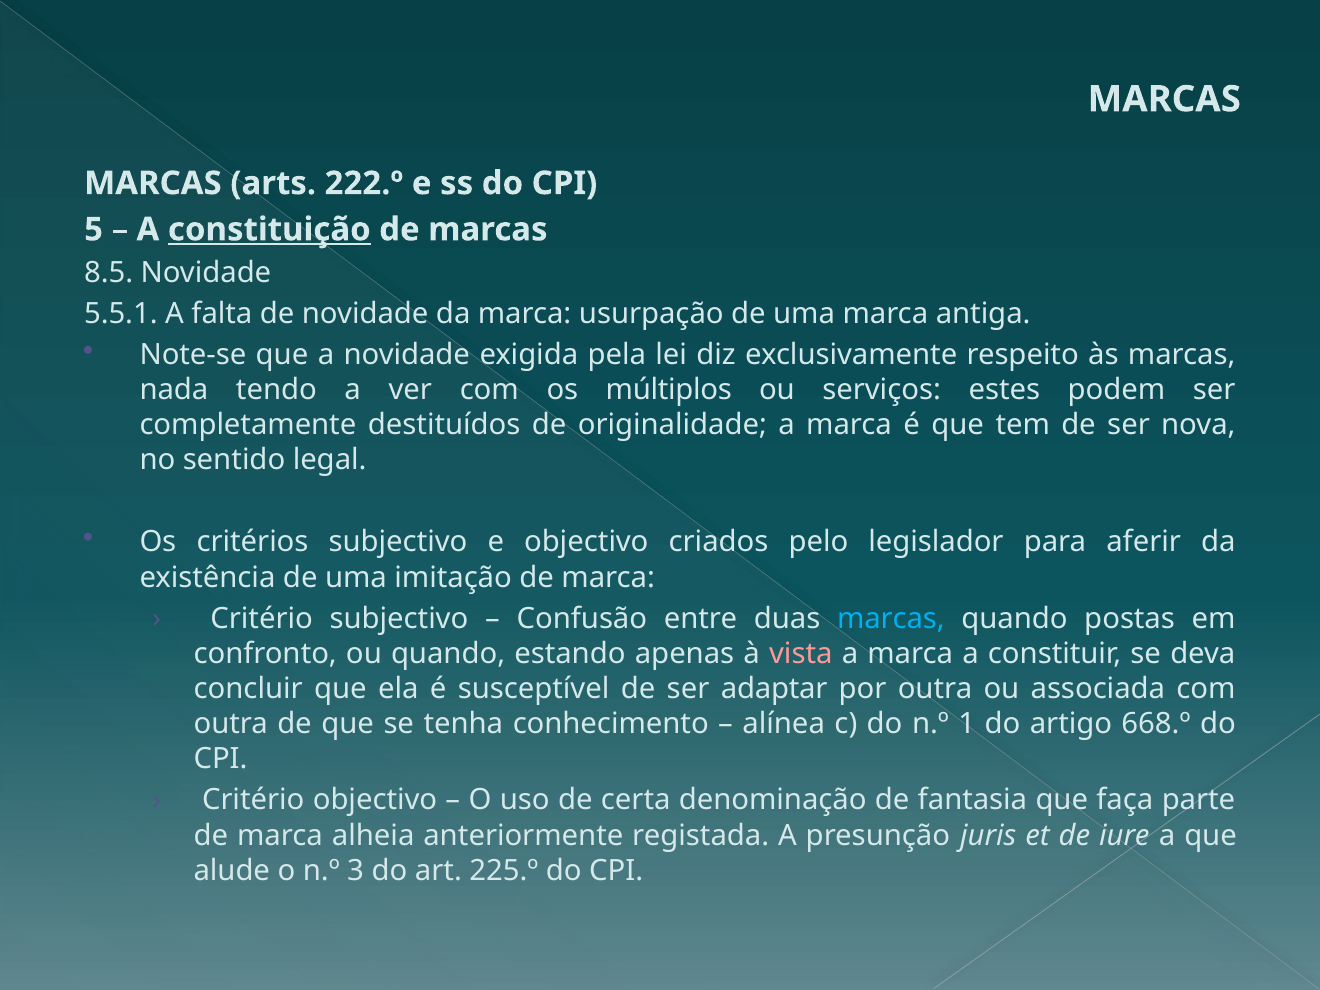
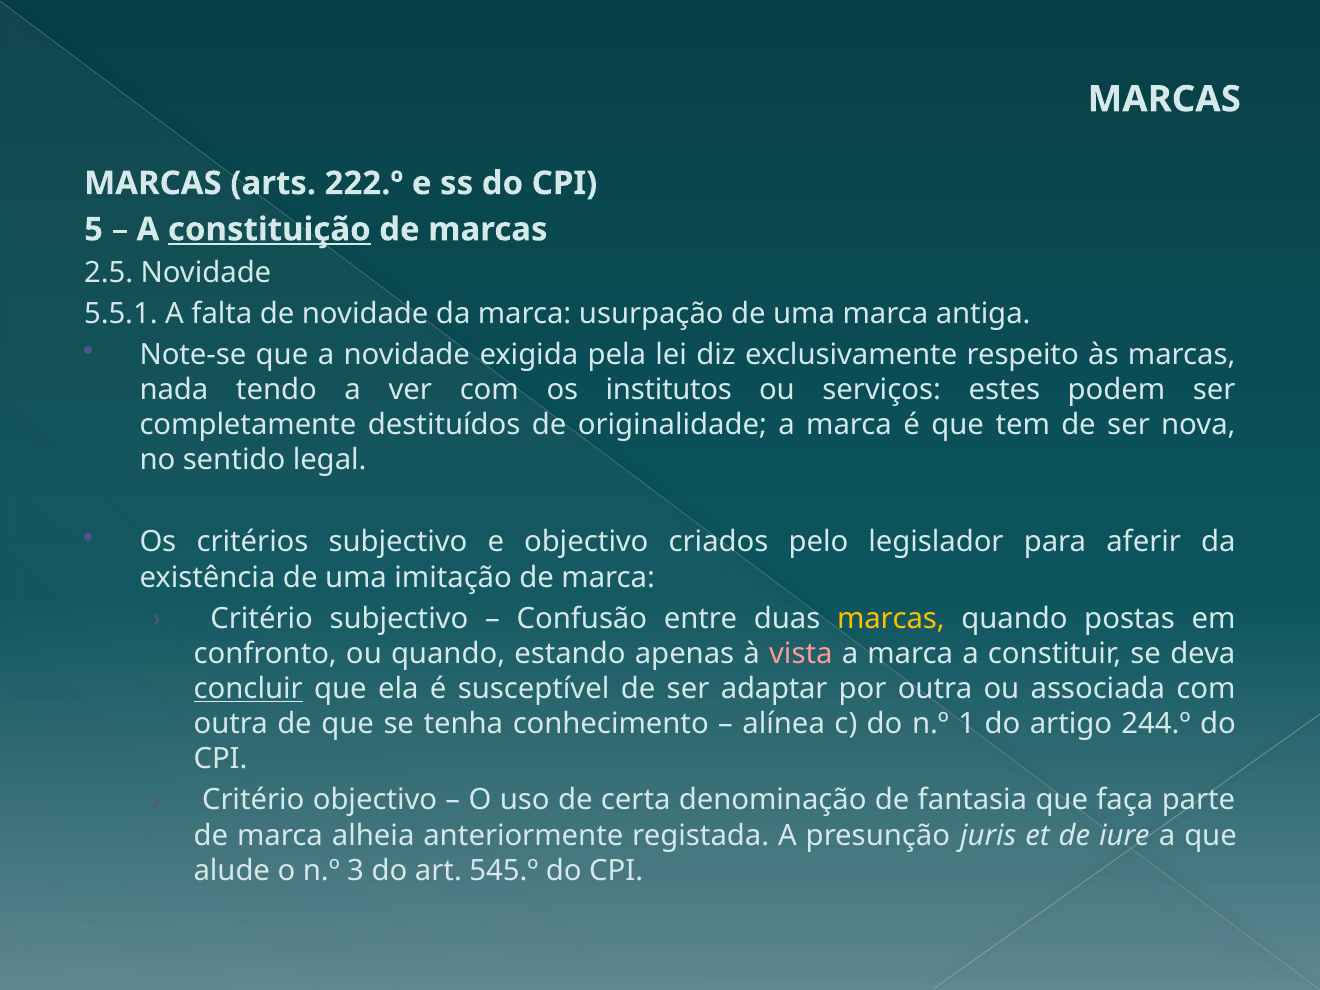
8.5: 8.5 -> 2.5 (109, 273)
múltiplos: múltiplos -> institutos (669, 390)
marcas colour: light blue -> yellow (891, 619)
concluir underline: none -> present (248, 689)
668.º: 668.º -> 244.º (1156, 724)
225.º: 225.º -> 545.º (504, 871)
